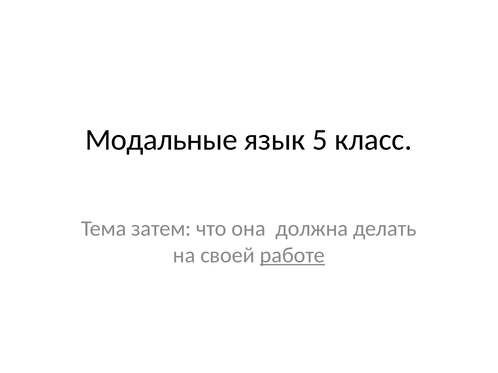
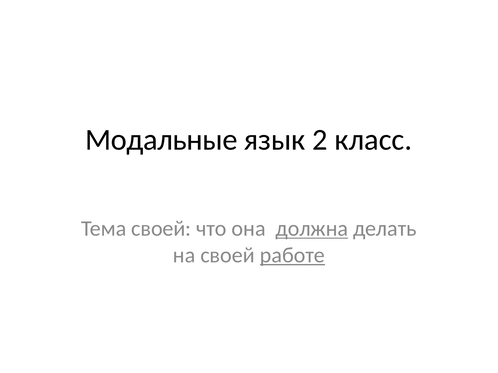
5: 5 -> 2 (320, 140)
Тема затем: затем -> своей (161, 229)
должна underline: none -> present (312, 229)
